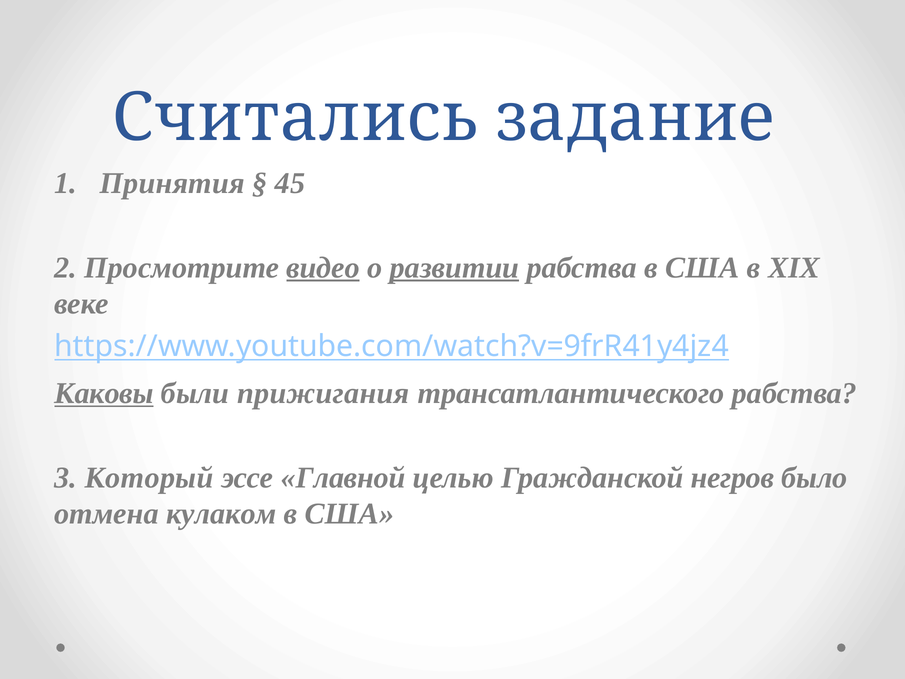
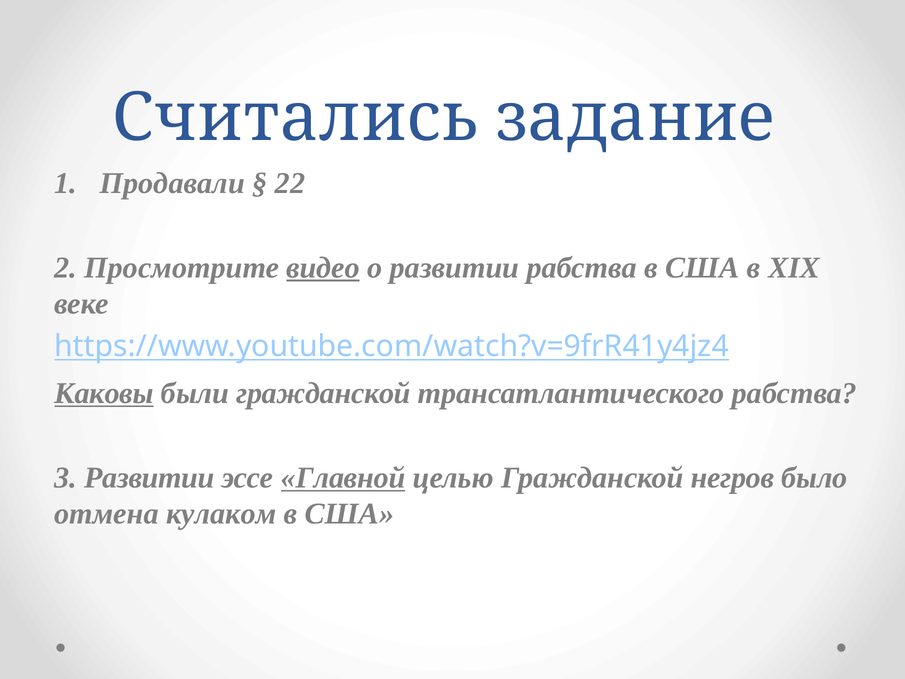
Принятия: Принятия -> Продавали (172, 183)
45: 45 -> 22 (290, 183)
развитии underline: present -> none (454, 268)
были прижигания: прижигания -> гражданской (324, 393)
3 Который: Который -> Развитии (149, 478)
Главной underline: none -> present (343, 478)
